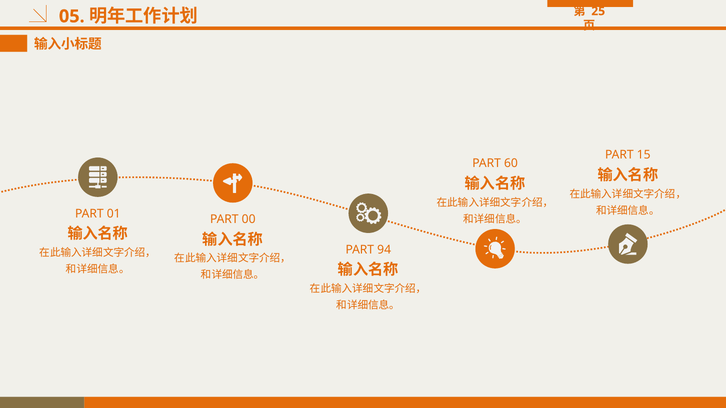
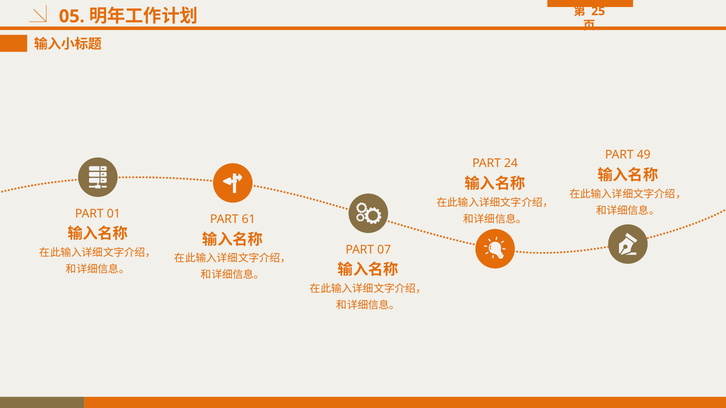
15: 15 -> 49 (644, 155)
60: 60 -> 24 (511, 164)
00: 00 -> 61 (249, 219)
94: 94 -> 07 (384, 250)
